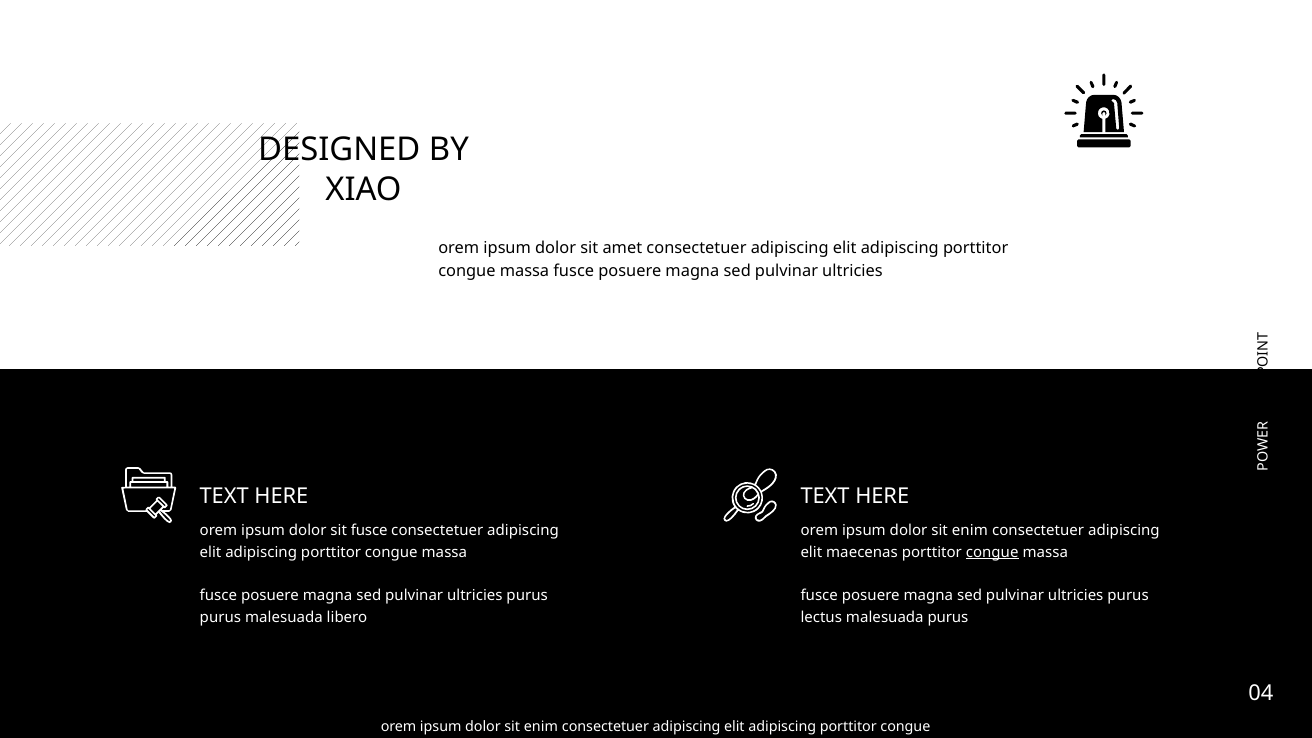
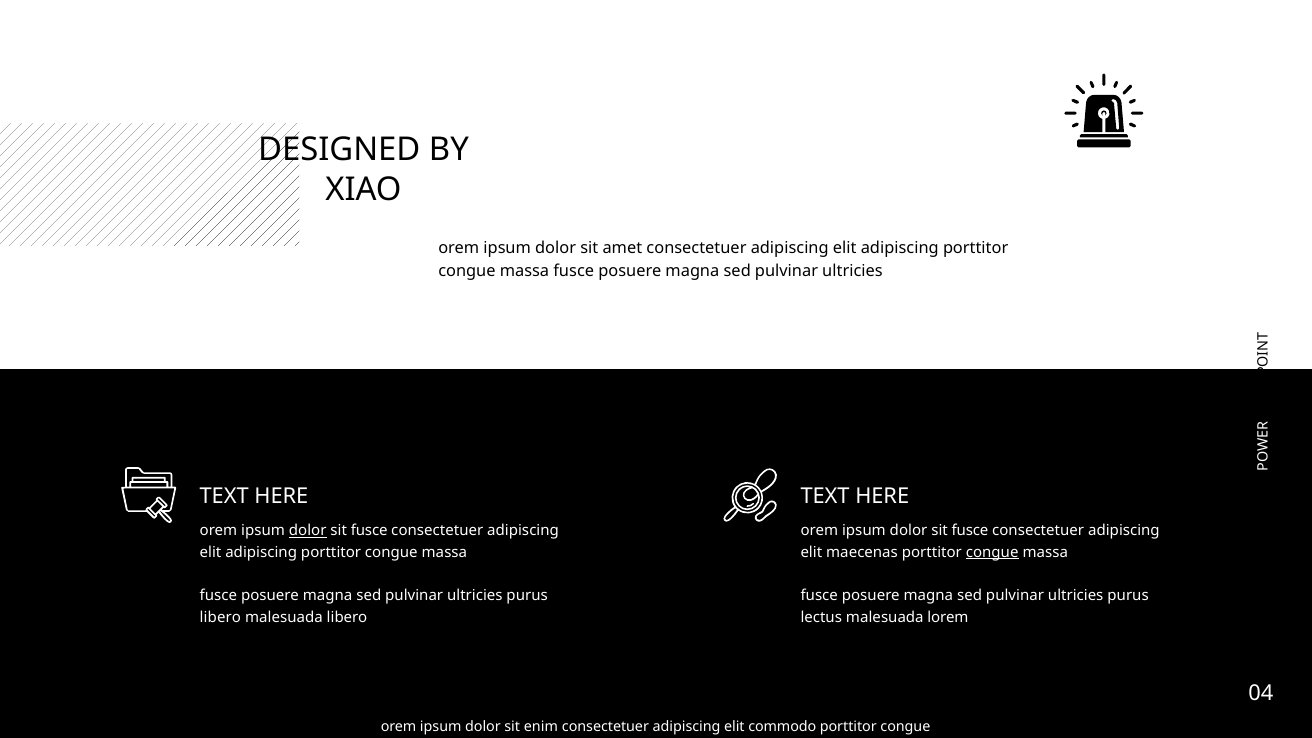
dolor underline: none -> present (308, 531)
enim: enim -> fusce (970, 531)
purus: purus -> libero (220, 617)
malesuada purus: purus -> lorem (948, 617)
adipiscing: adipiscing -> commodo (782, 726)
